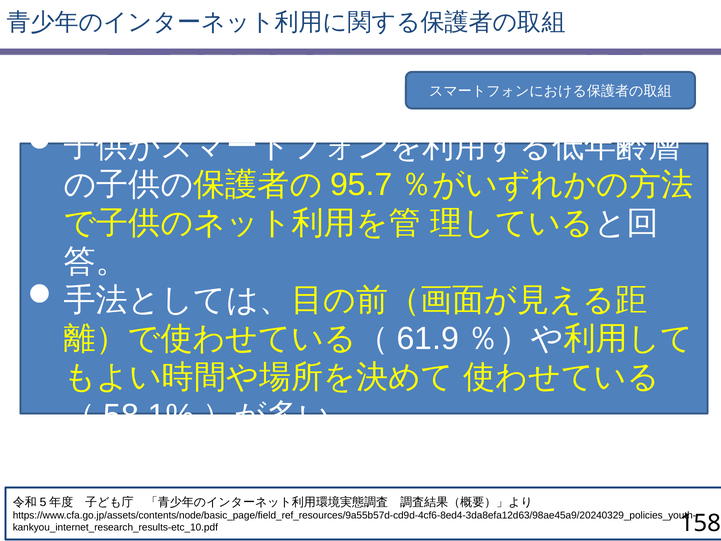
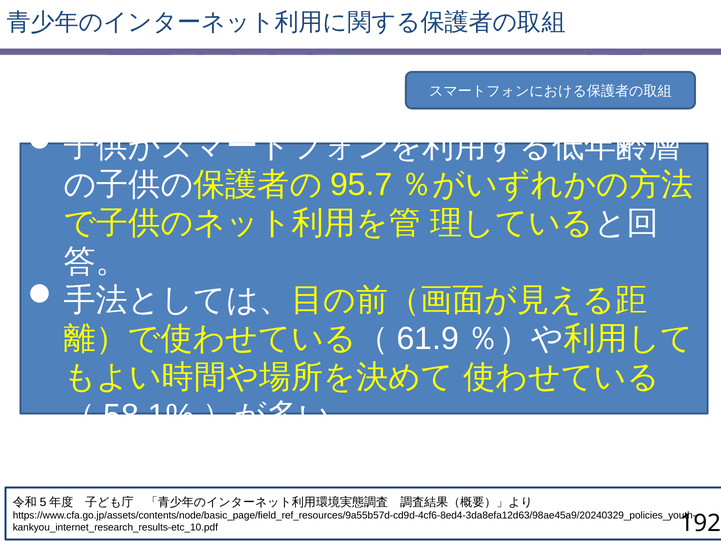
158: 158 -> 192 (700, 523)
